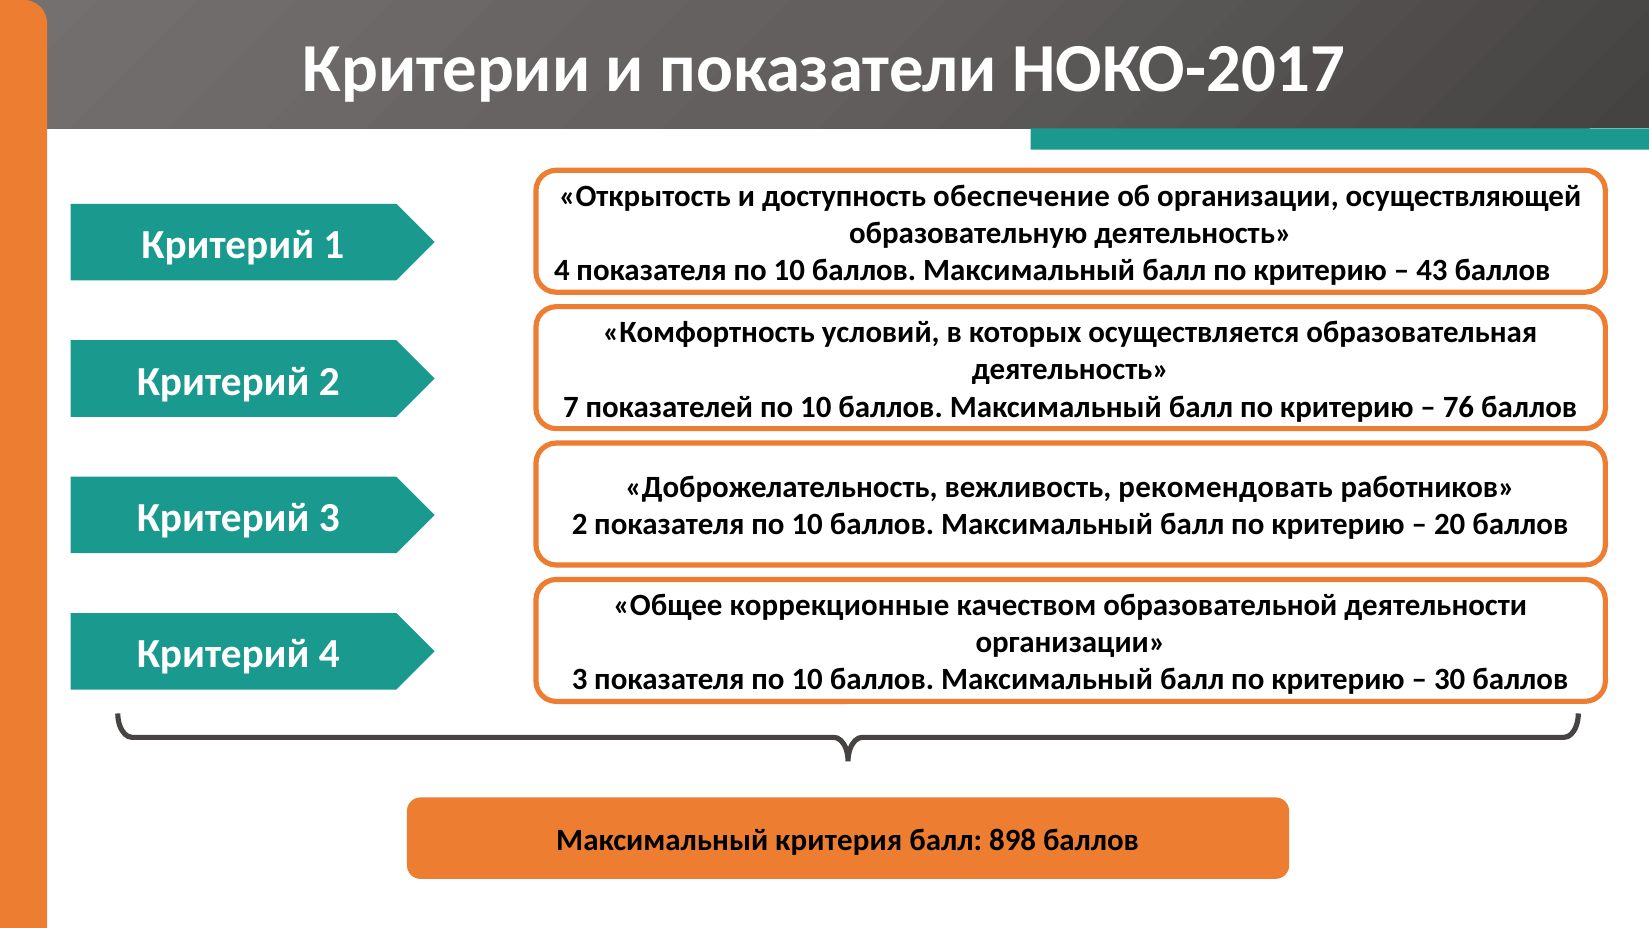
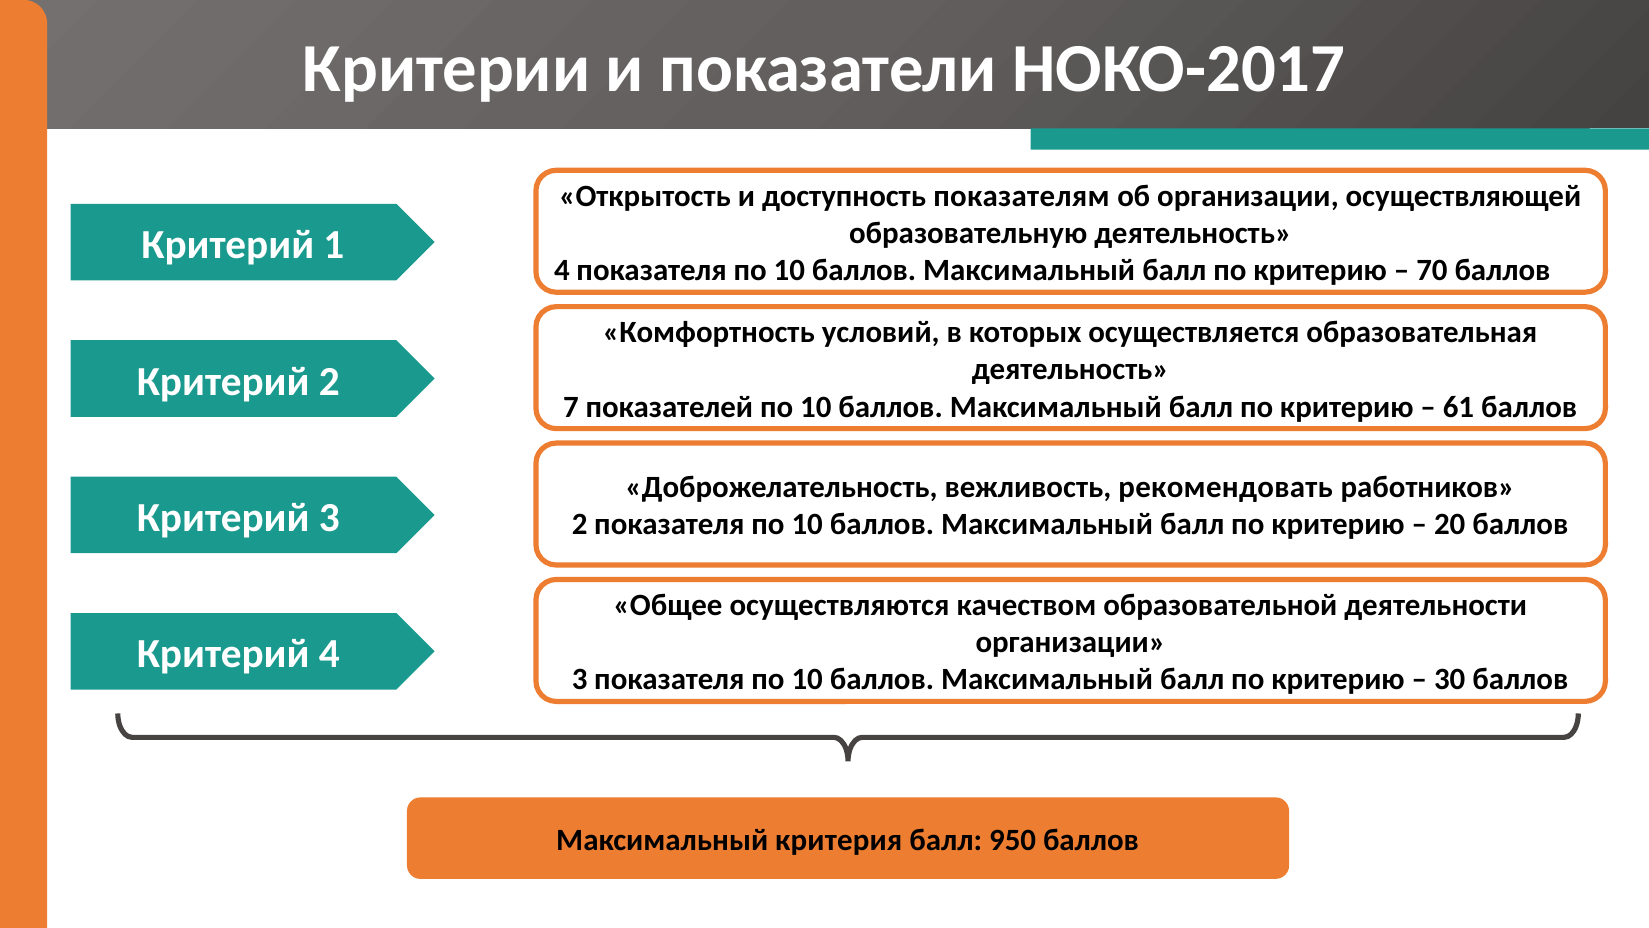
обеспечение: обеспечение -> показателям (1021, 196)
43: 43 -> 70 (1432, 270)
76: 76 -> 61 (1458, 407)
коррекционные: коррекционные -> осуществляются (840, 605)
898: 898 -> 950 (1013, 840)
